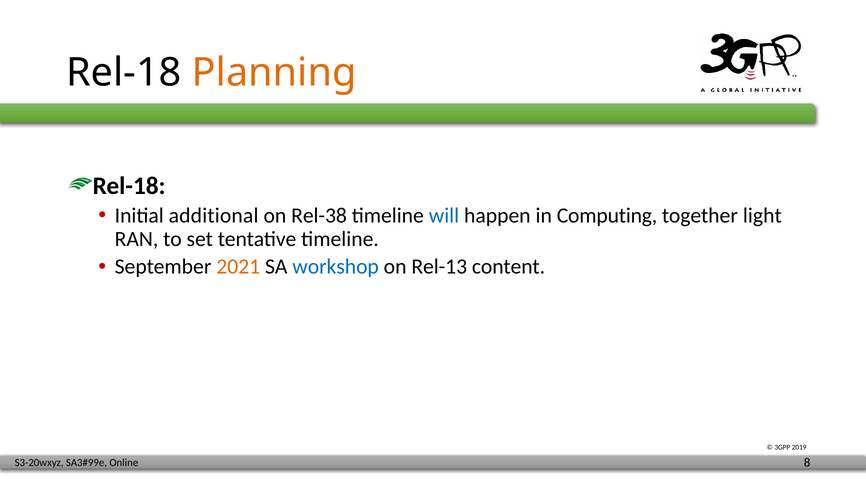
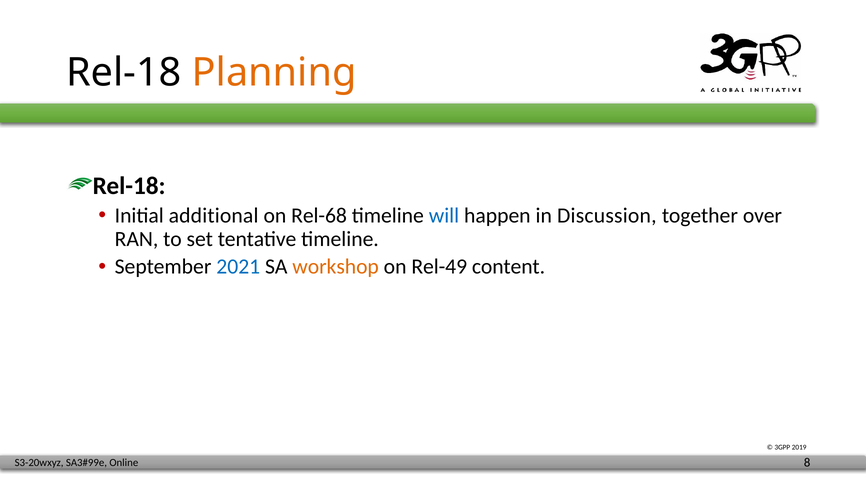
Rel-38: Rel-38 -> Rel-68 (319, 216)
Computing: Computing -> Discussion (607, 216)
light: light -> over (762, 216)
2021 colour: orange -> blue (238, 267)
workshop colour: blue -> orange (336, 267)
Rel-13: Rel-13 -> Rel-49 (439, 267)
